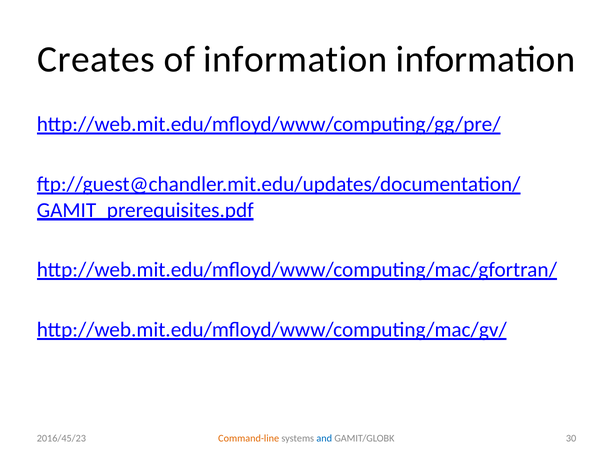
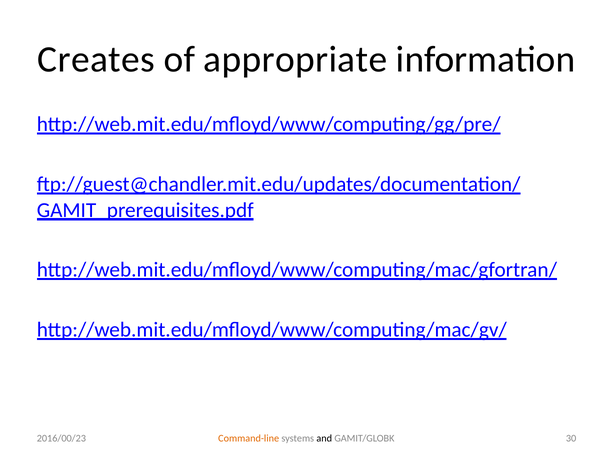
of information: information -> appropriate (295, 59)
and colour: blue -> black (324, 439)
2016/45/23: 2016/45/23 -> 2016/00/23 (61, 439)
